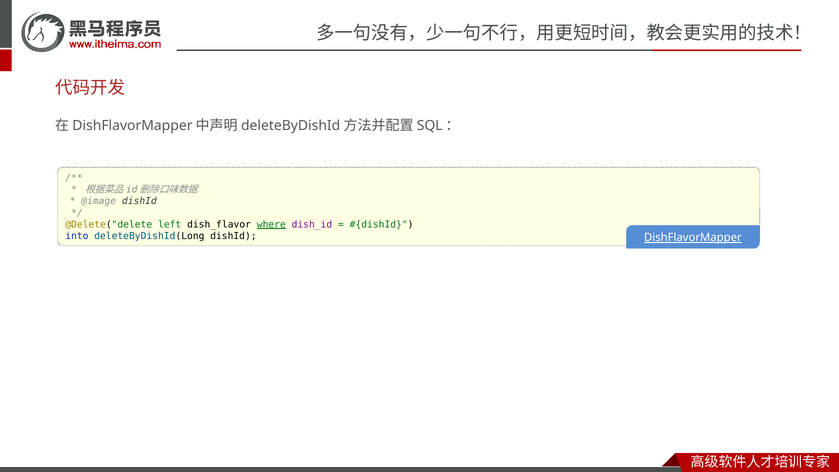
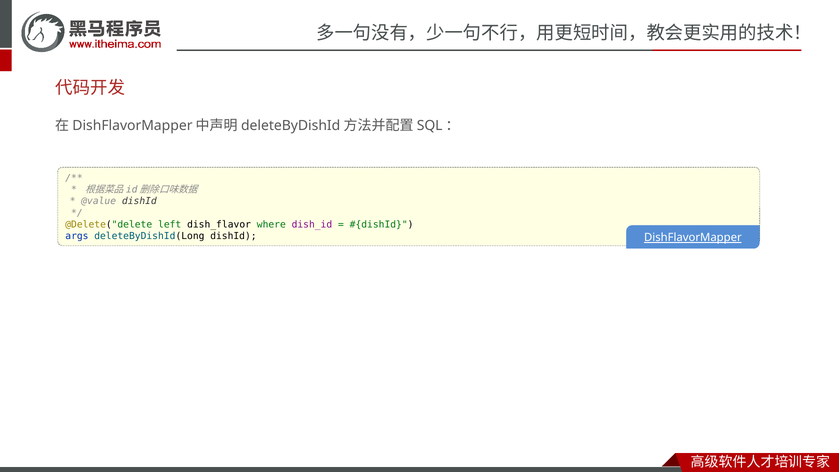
@image: @image -> @value (99, 201)
where underline: present -> none (271, 224)
into: into -> args (77, 236)
